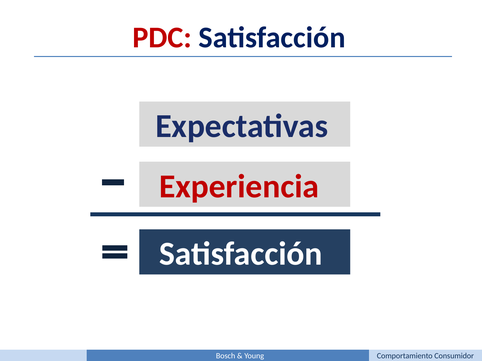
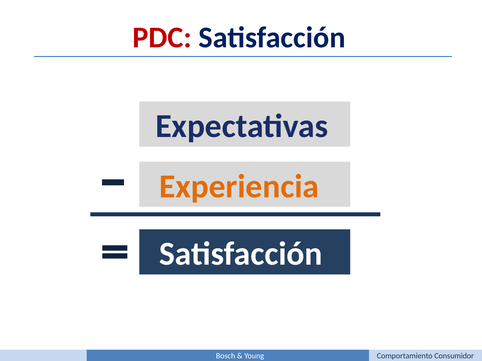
Experiencia colour: red -> orange (239, 187)
